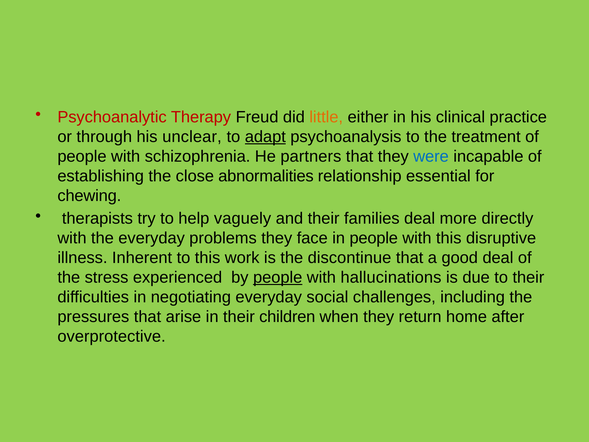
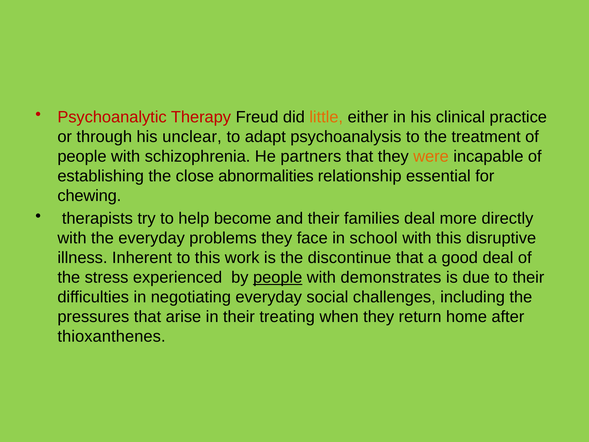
adapt underline: present -> none (265, 137)
were colour: blue -> orange (431, 156)
vaguely: vaguely -> become (243, 218)
in people: people -> school (374, 238)
hallucinations: hallucinations -> demonstrates (391, 277)
children: children -> treating (287, 317)
overprotective: overprotective -> thioxanthenes (112, 336)
